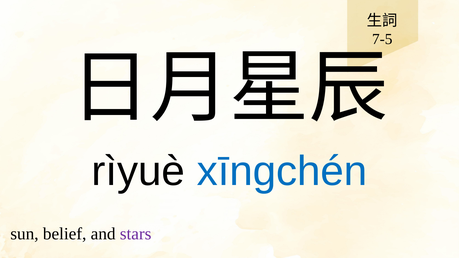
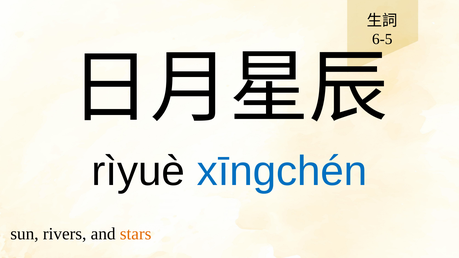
7-5: 7-5 -> 6-5 (382, 39)
belief: belief -> rivers (65, 234)
stars colour: purple -> orange (136, 234)
